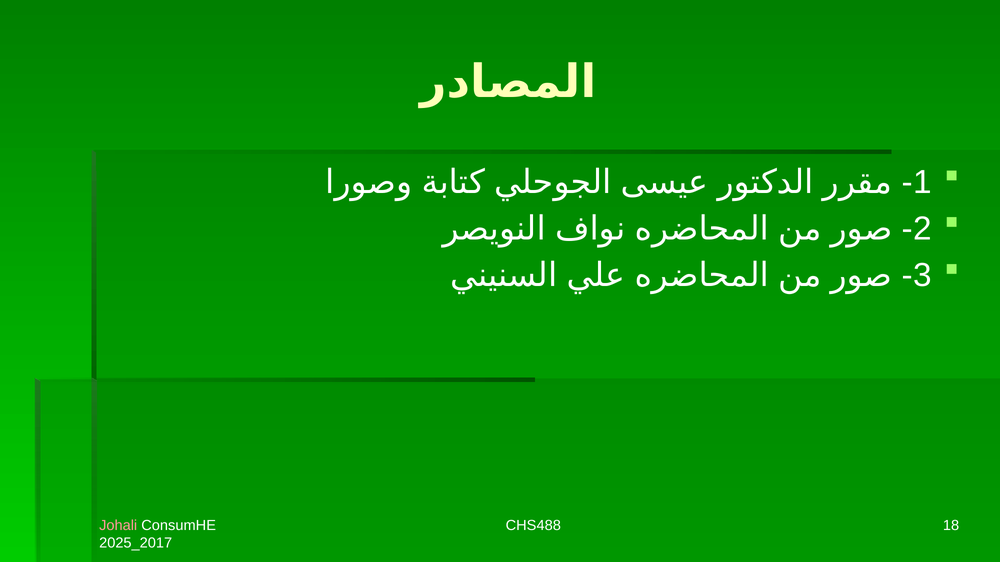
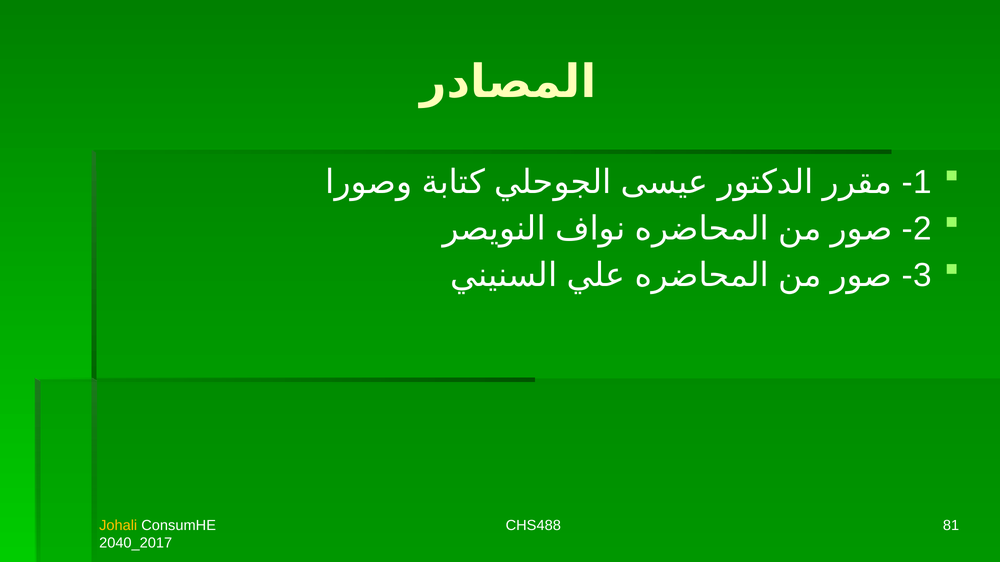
Johali colour: pink -> yellow (118, 526)
18: 18 -> 81 (951, 526)
2025_2017: 2025_2017 -> 2040_2017 (136, 543)
